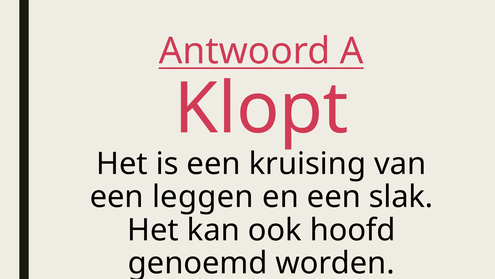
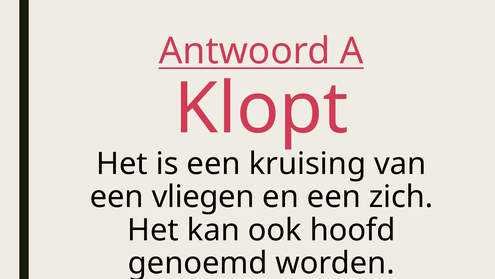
leggen: leggen -> vliegen (203, 197)
slak: slak -> zich (401, 197)
